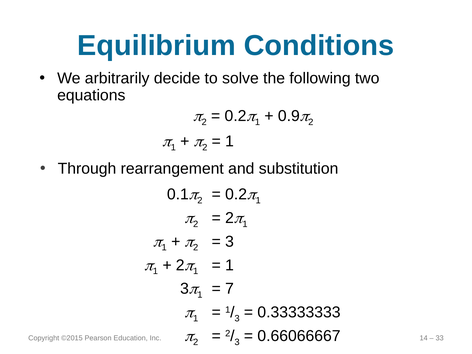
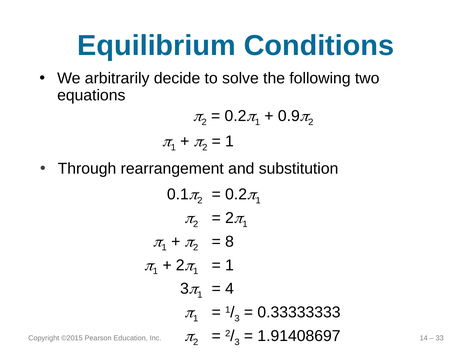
3: 3 -> 8 (230, 242)
7: 7 -> 4 (230, 289)
0.66066667: 0.66066667 -> 1.91408697 (299, 336)
